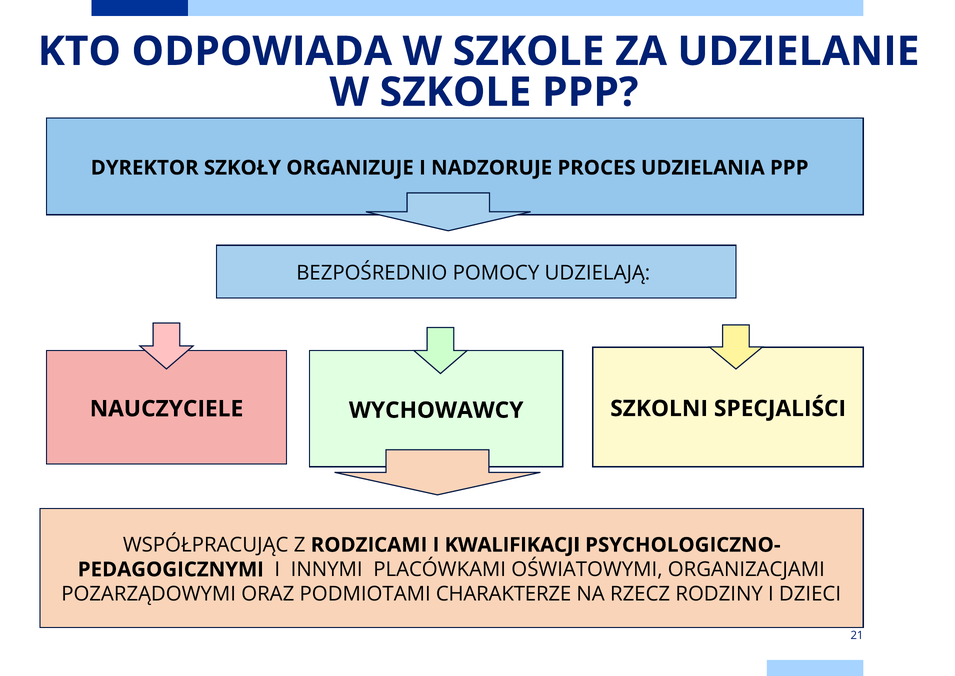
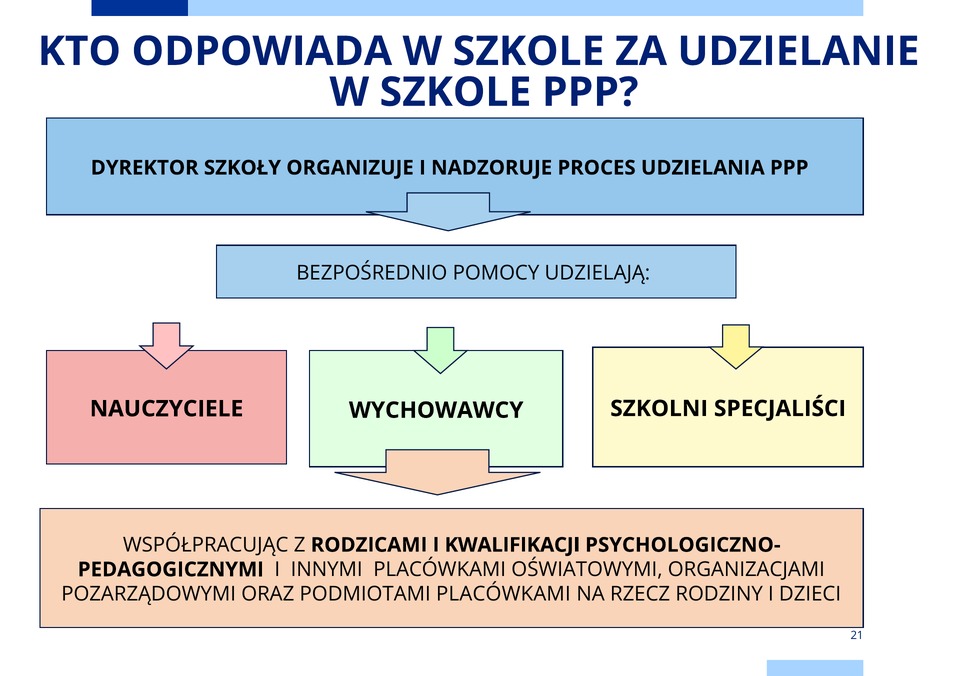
PODMIOTAMI CHARAKTERZE: CHARAKTERZE -> PLACÓWKAMI (503, 593)
